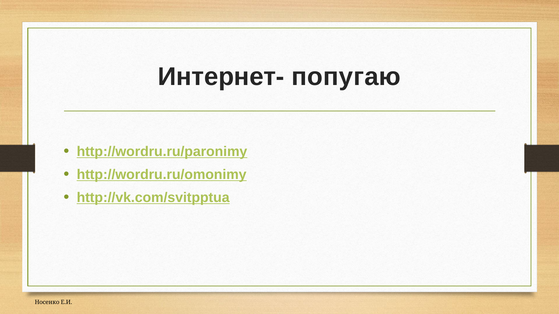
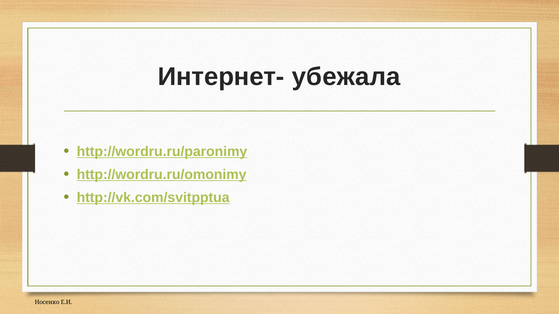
попугаю: попугаю -> убежала (346, 77)
